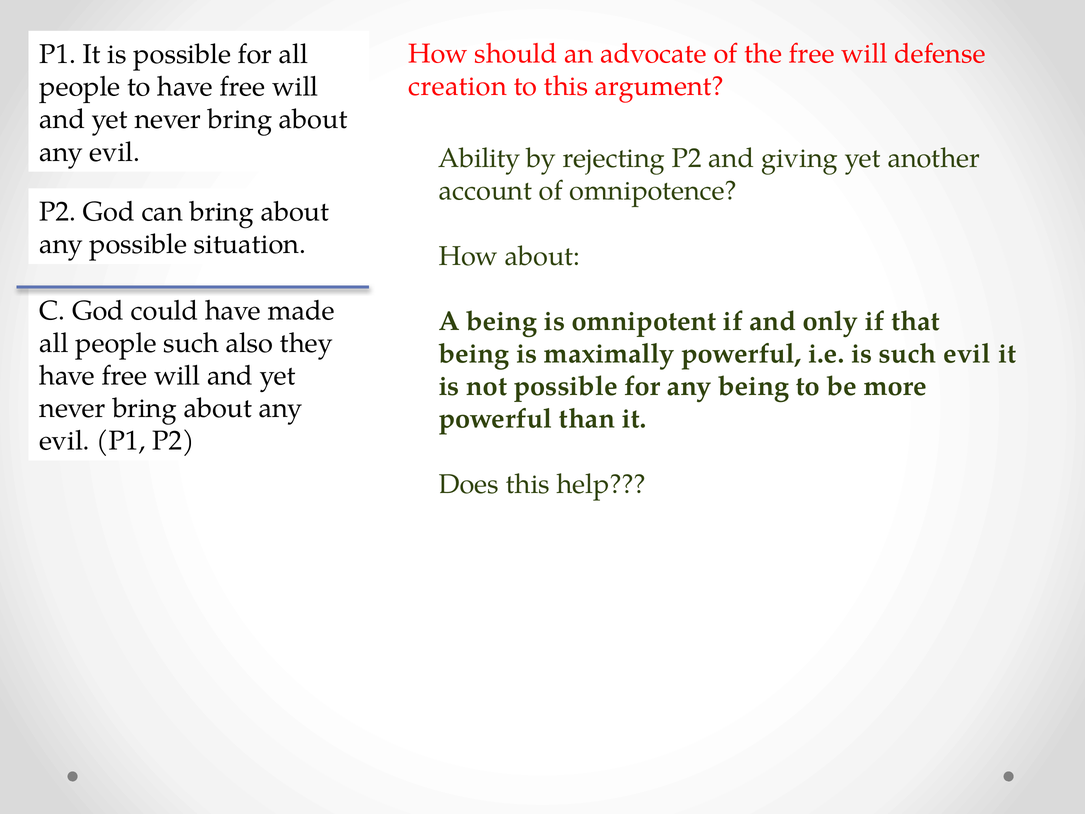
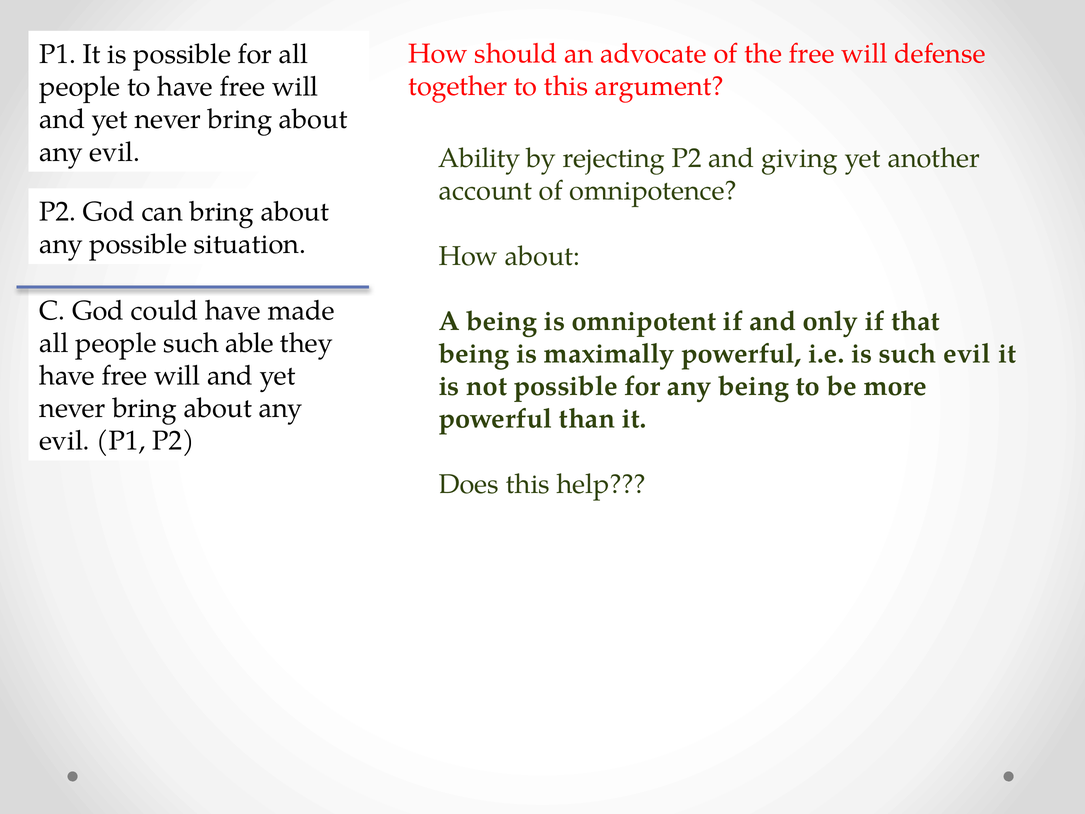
creation: creation -> together (458, 86)
also: also -> able (250, 343)
